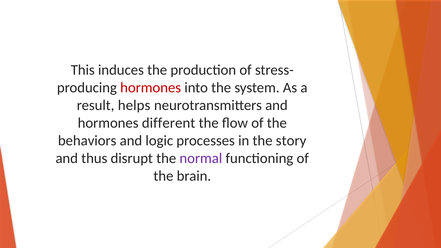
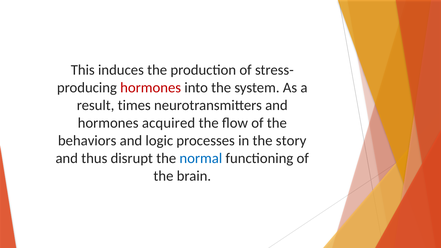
helps: helps -> times (134, 105)
different: different -> acquired (169, 123)
normal colour: purple -> blue (201, 158)
